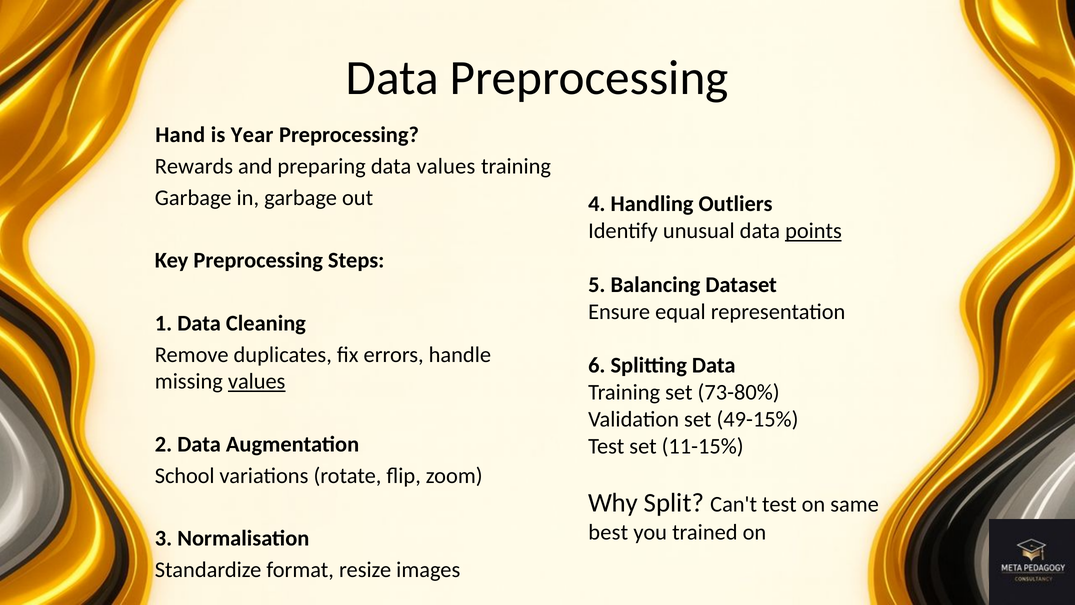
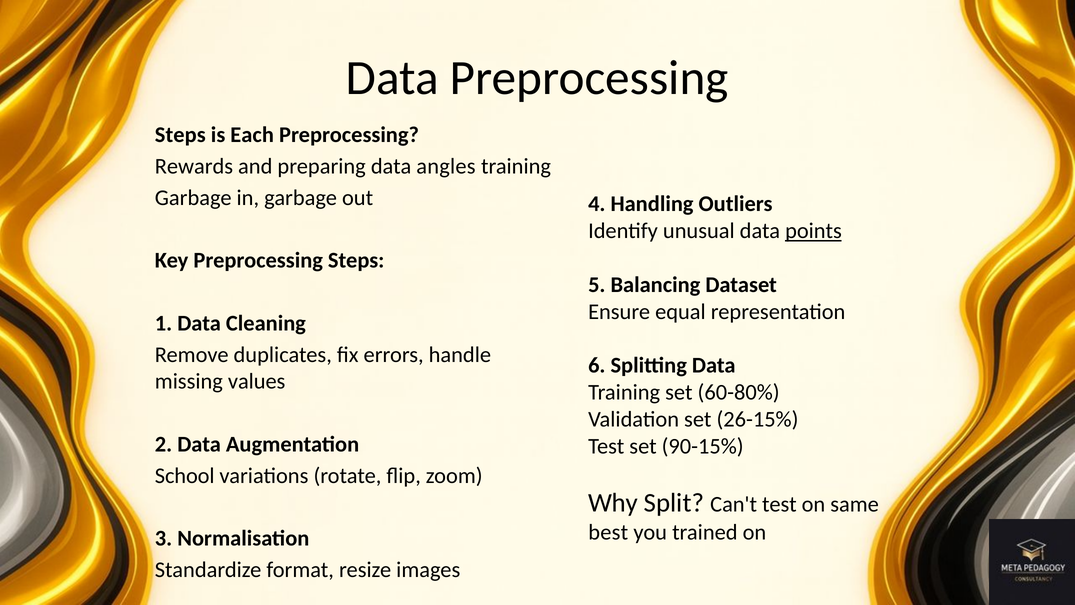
Hand: Hand -> Steps (180, 135)
Year: Year -> Each (252, 135)
data values: values -> angles (446, 166)
values underline: present -> none (257, 381)
73-80%: 73-80% -> 60-80% (739, 392)
49-15%: 49-15% -> 26-15% (757, 419)
11-15%: 11-15% -> 90-15% (703, 446)
